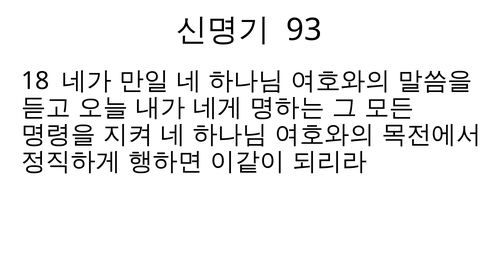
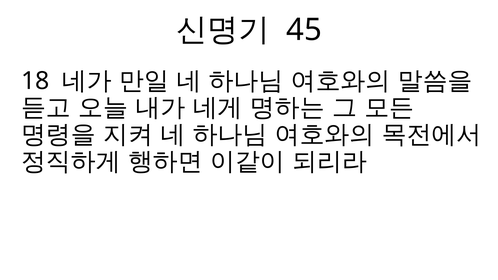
93: 93 -> 45 (304, 30)
